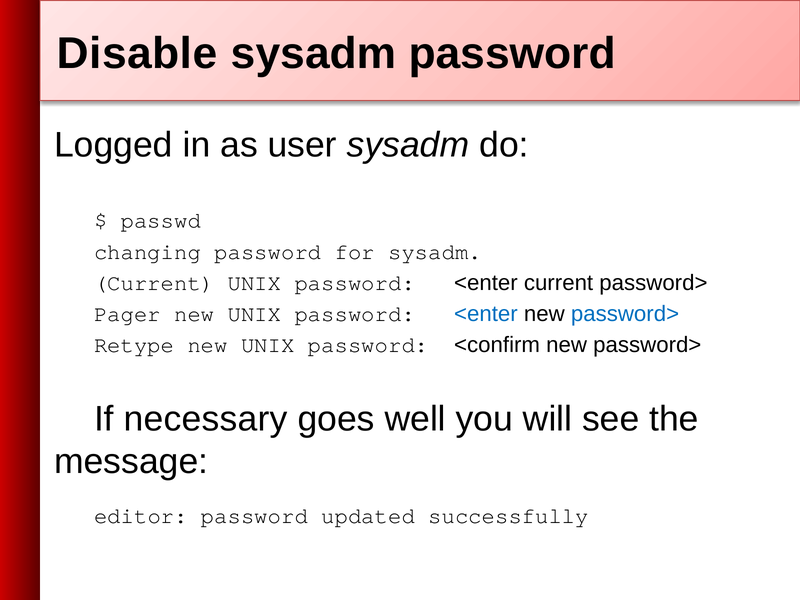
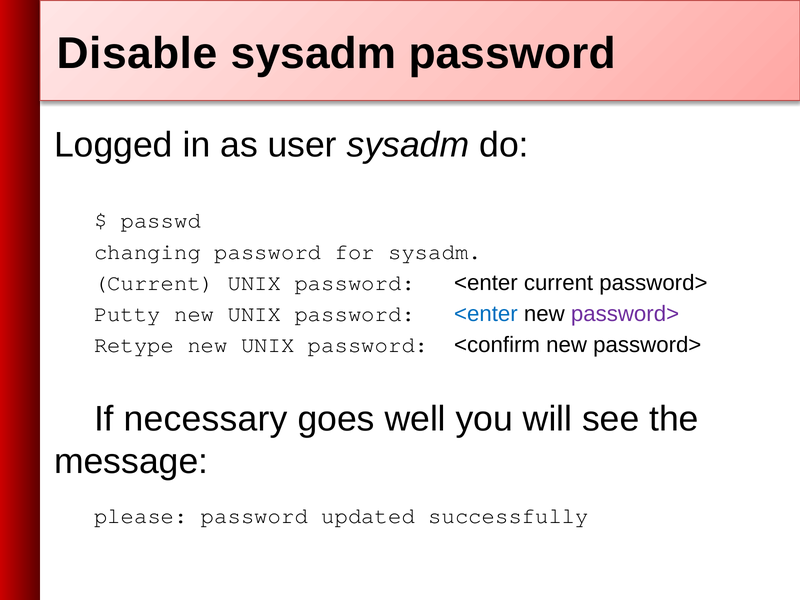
Pager: Pager -> Putty (127, 314)
password> colour: blue -> purple (625, 314)
editor: editor -> please (141, 516)
